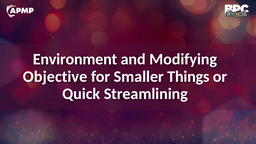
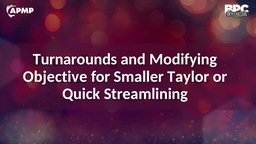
Environment: Environment -> Turnarounds (75, 59)
Things: Things -> Taylor (188, 77)
